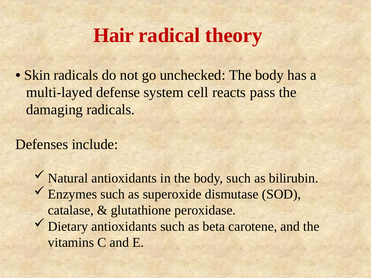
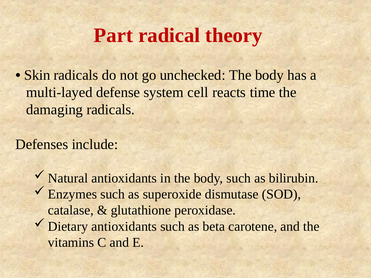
Hair: Hair -> Part (113, 35)
pass: pass -> time (263, 92)
